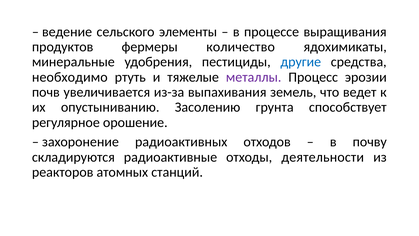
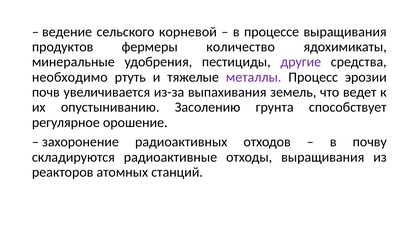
элементы: элементы -> корневой (188, 32)
другие colour: blue -> purple (301, 62)
отходы деятельности: деятельности -> выращивания (323, 157)
